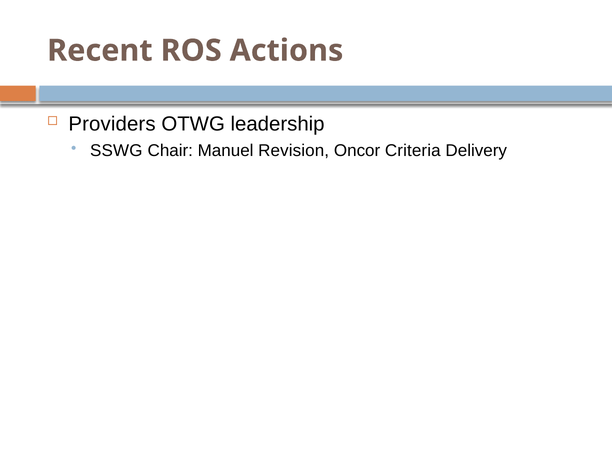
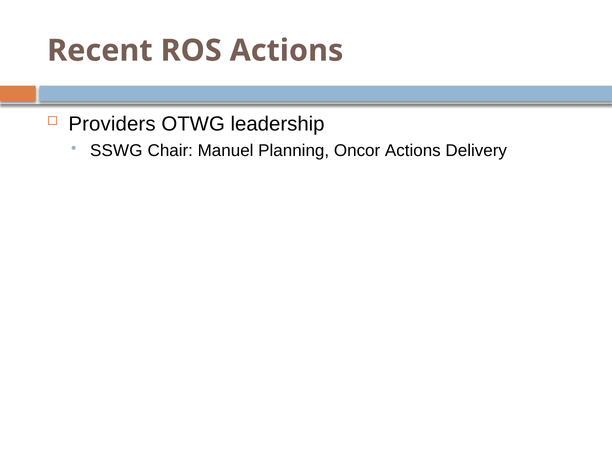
Revision: Revision -> Planning (294, 151)
Oncor Criteria: Criteria -> Actions (413, 151)
